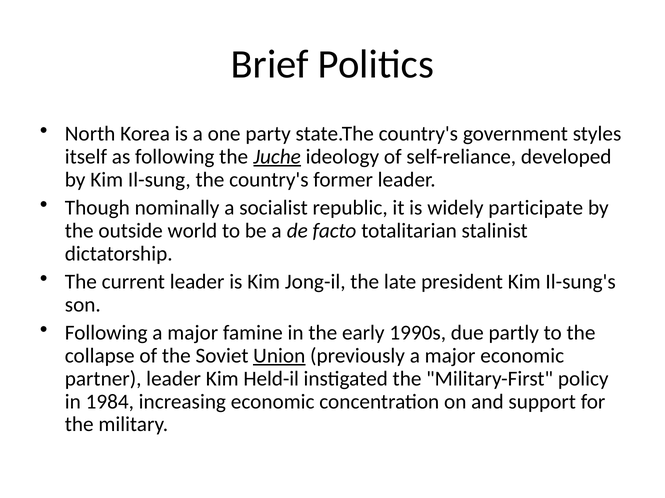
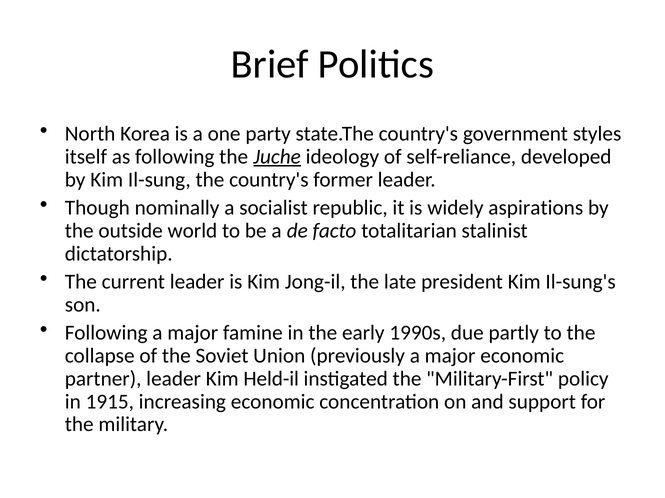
participate: participate -> aspirations (536, 208)
Union underline: present -> none (279, 356)
1984: 1984 -> 1915 (110, 402)
